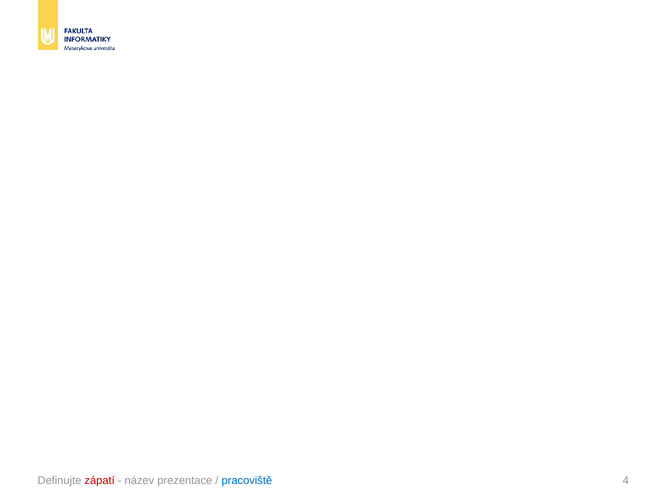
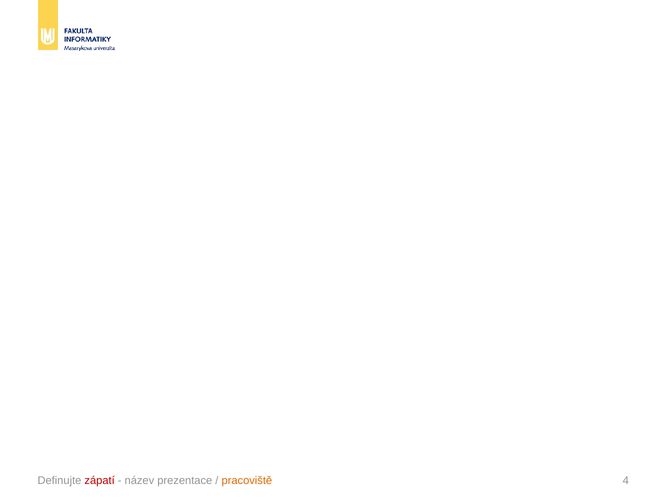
pracoviště colour: blue -> orange (247, 481)
